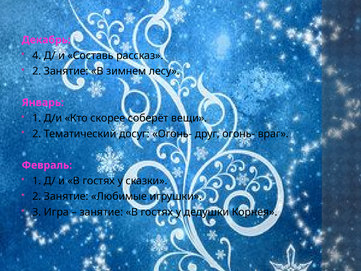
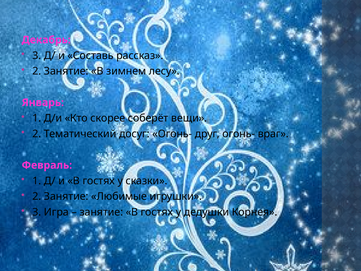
4: 4 -> 3 (37, 56)
